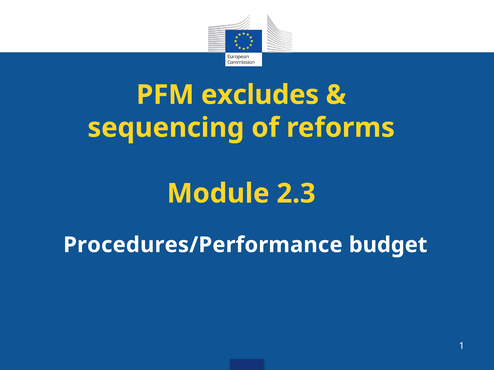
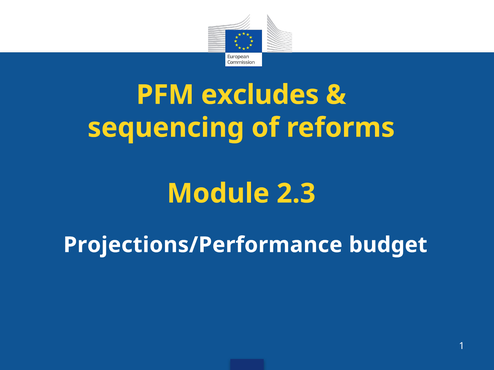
Procedures/Performance: Procedures/Performance -> Projections/Performance (203, 245)
